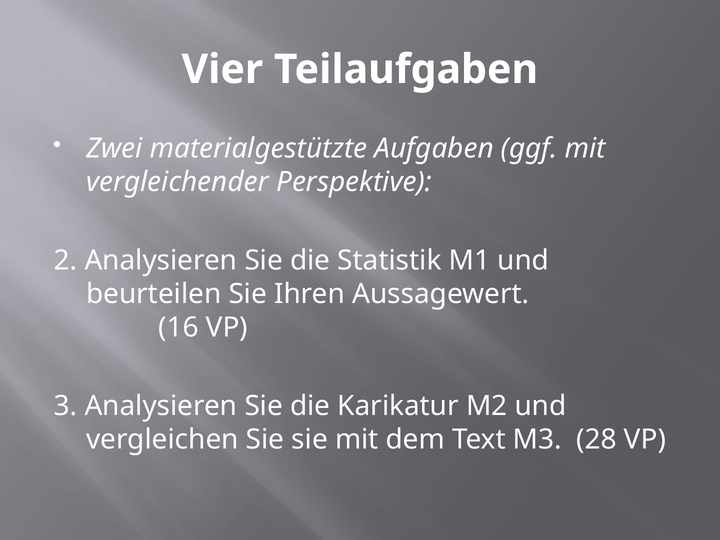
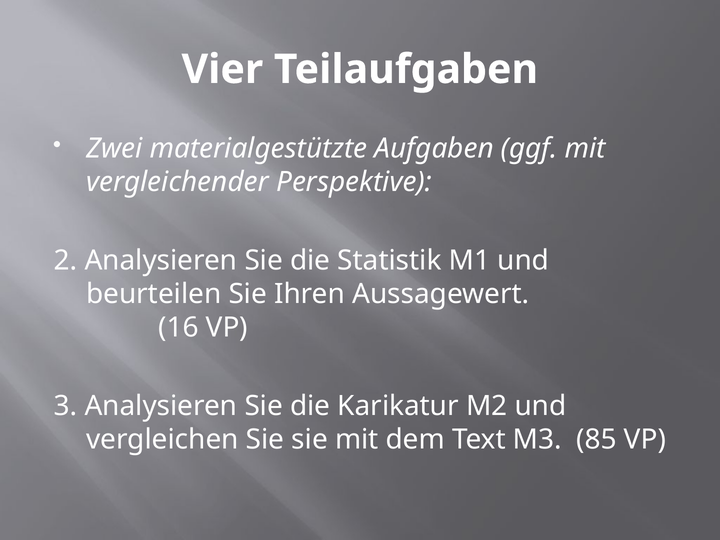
28: 28 -> 85 (597, 440)
